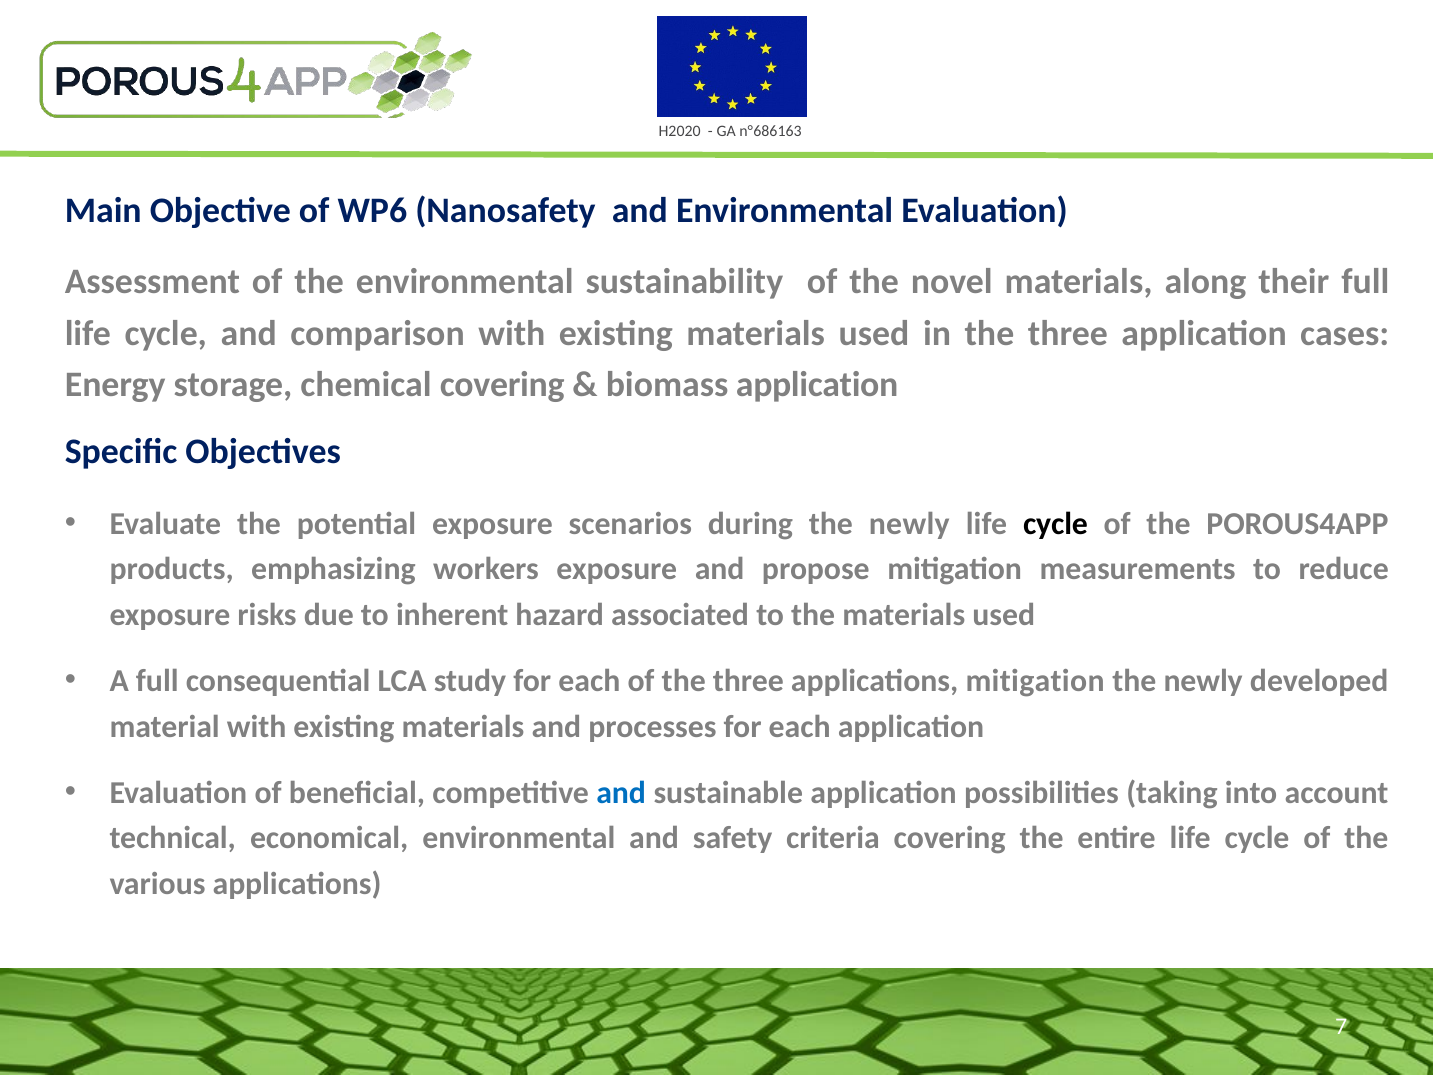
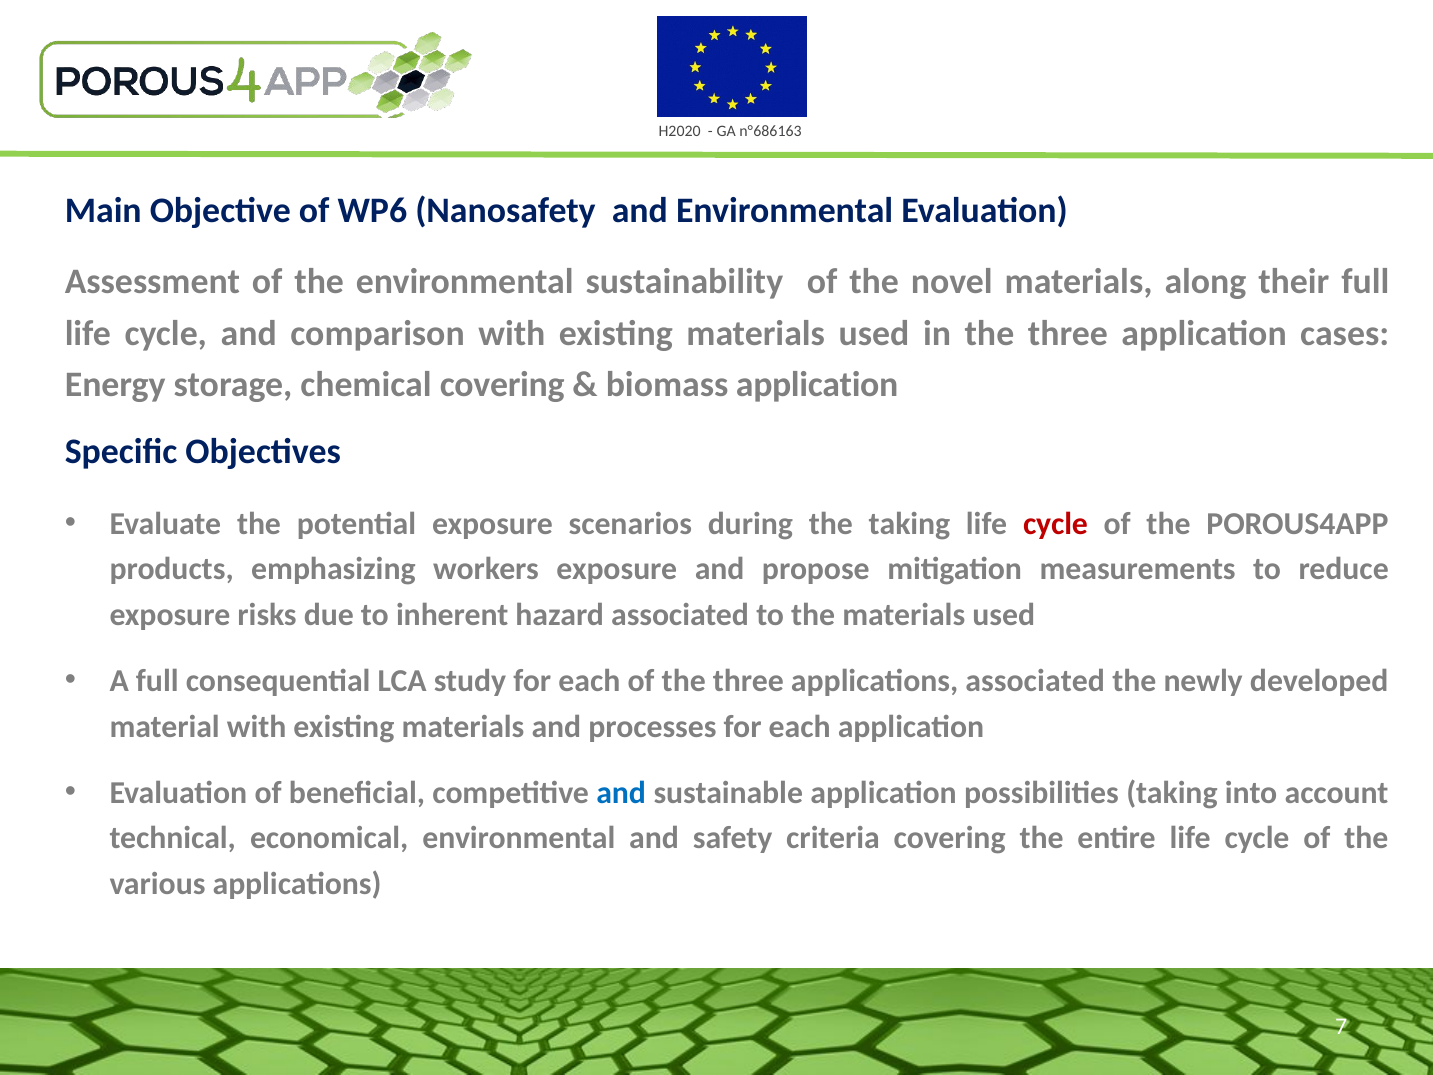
during the newly: newly -> taking (909, 524)
cycle colour: black -> red (1055, 524)
applications mitigation: mitigation -> associated (1035, 681)
